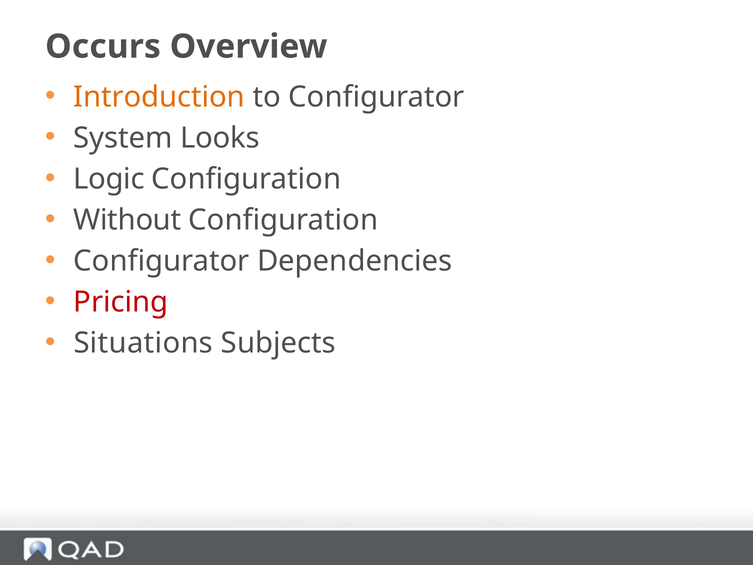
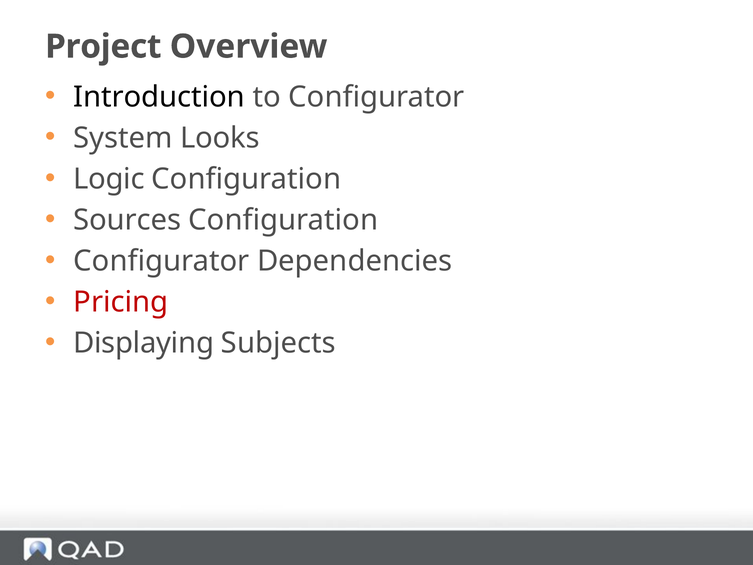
Occurs: Occurs -> Project (103, 47)
Introduction colour: orange -> black (159, 97)
Without: Without -> Sources (127, 220)
Situations: Situations -> Displaying (144, 343)
